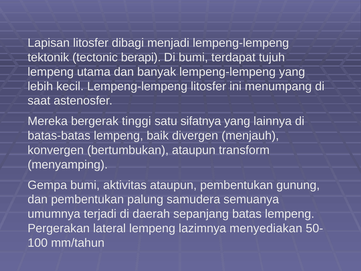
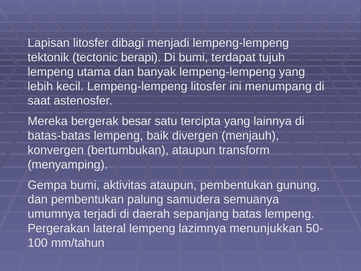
tinggi: tinggi -> besar (137, 121)
sifatnya: sifatnya -> tercipta (201, 121)
menyediakan: menyediakan -> menunjukkan (266, 228)
